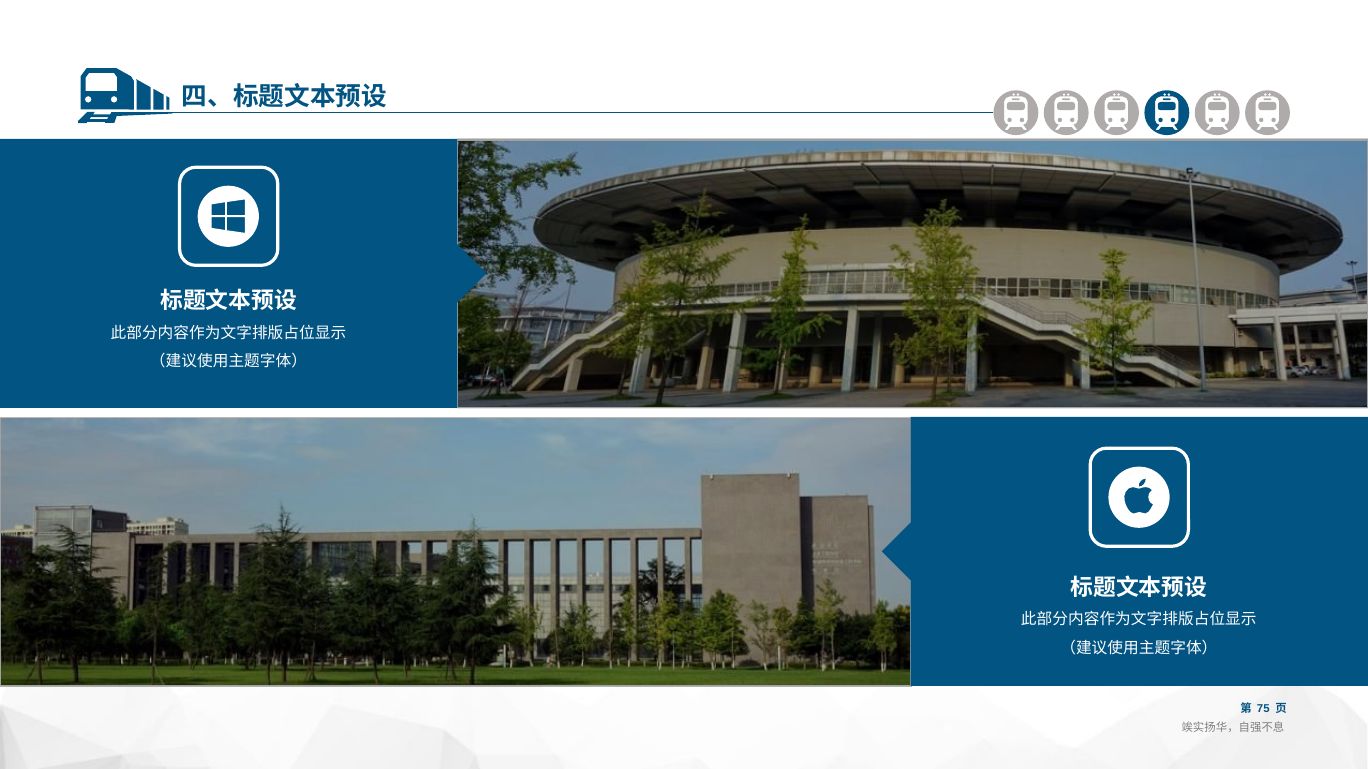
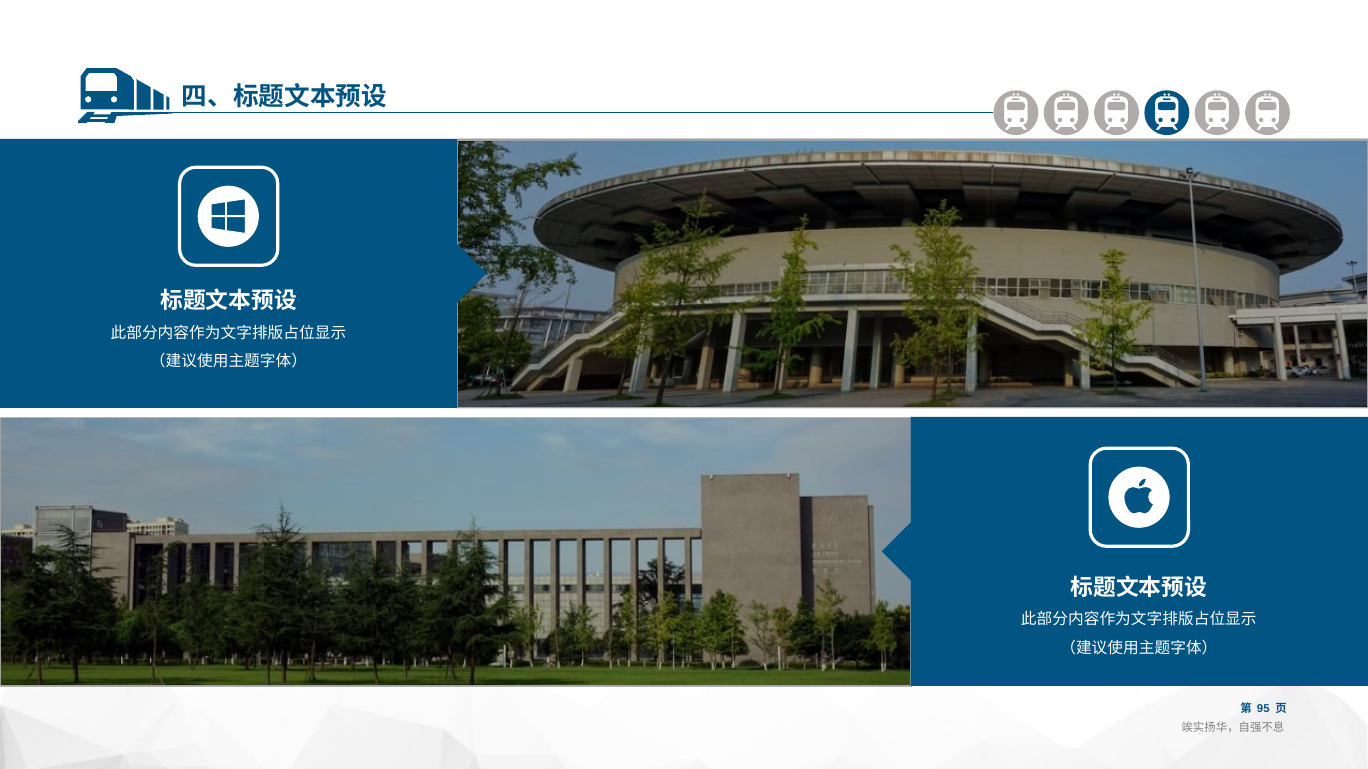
75: 75 -> 95 (1263, 709)
